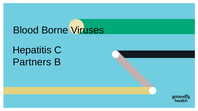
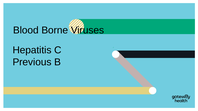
Partners: Partners -> Previous (32, 62)
